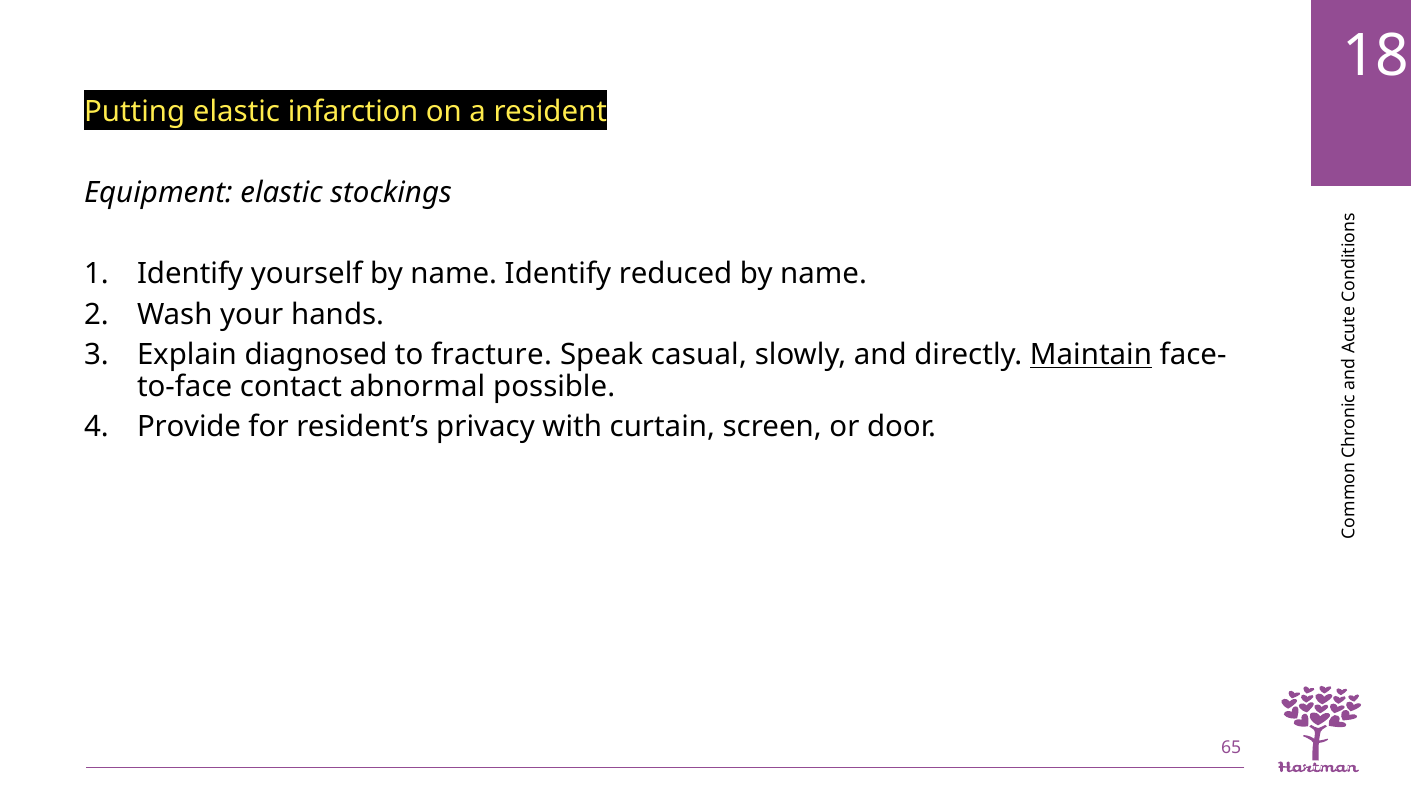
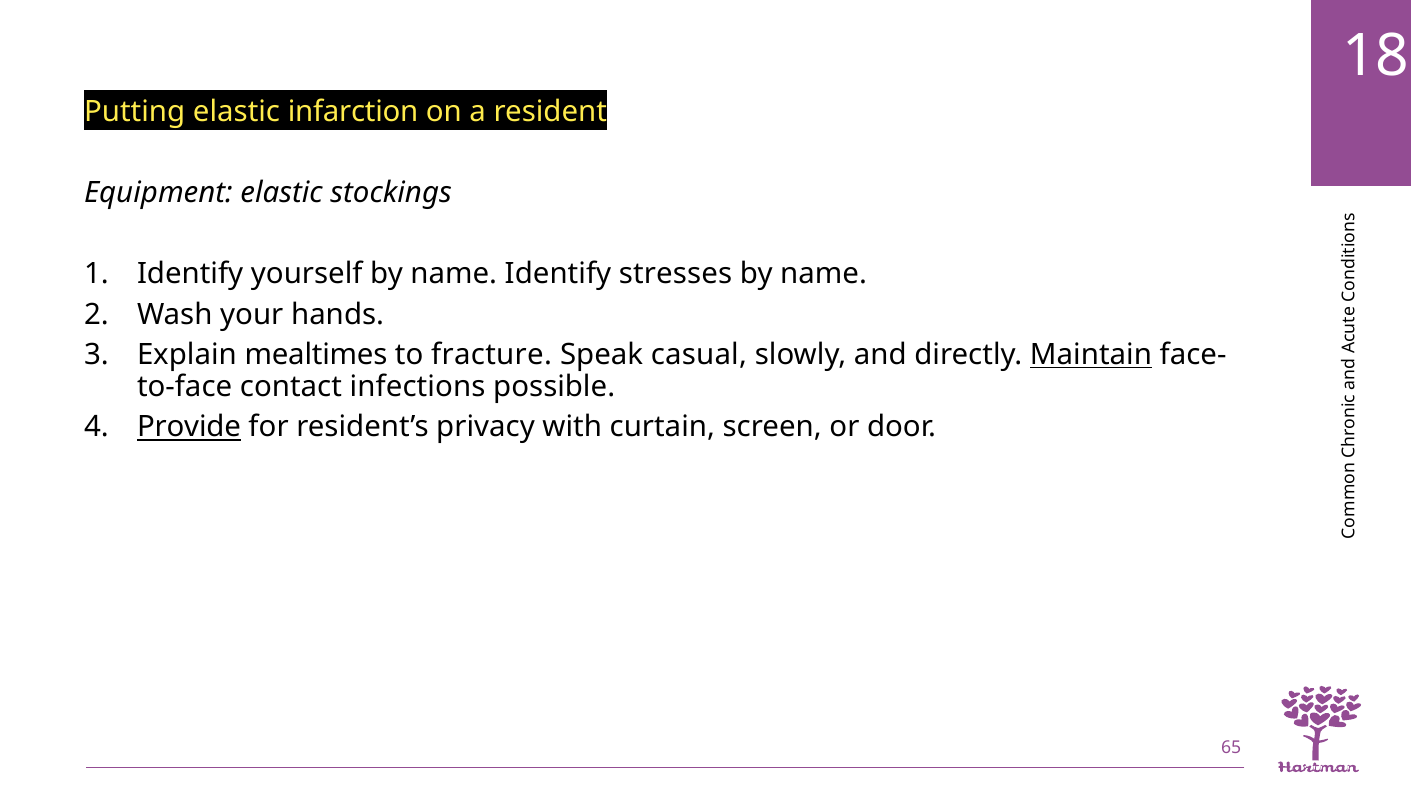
reduced: reduced -> stresses (675, 274)
diagnosed: diagnosed -> mealtimes (316, 355)
abnormal: abnormal -> infections (418, 387)
Provide underline: none -> present (189, 427)
